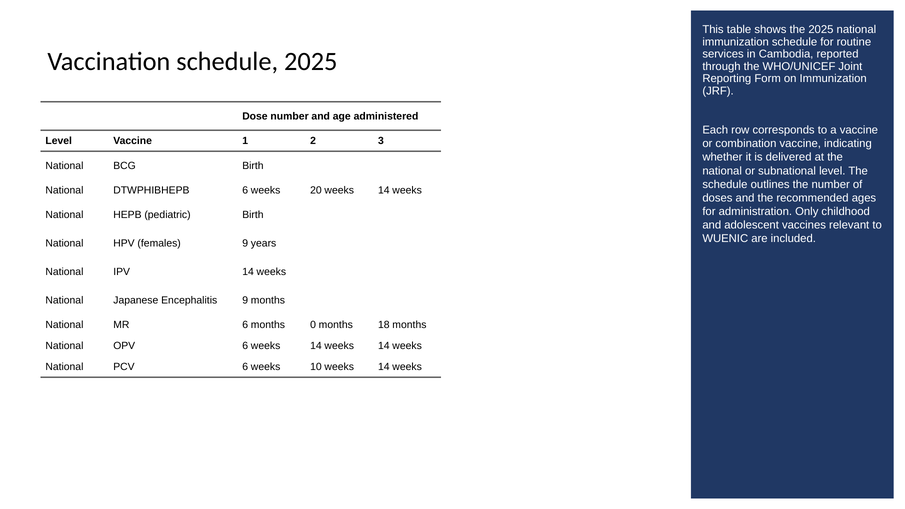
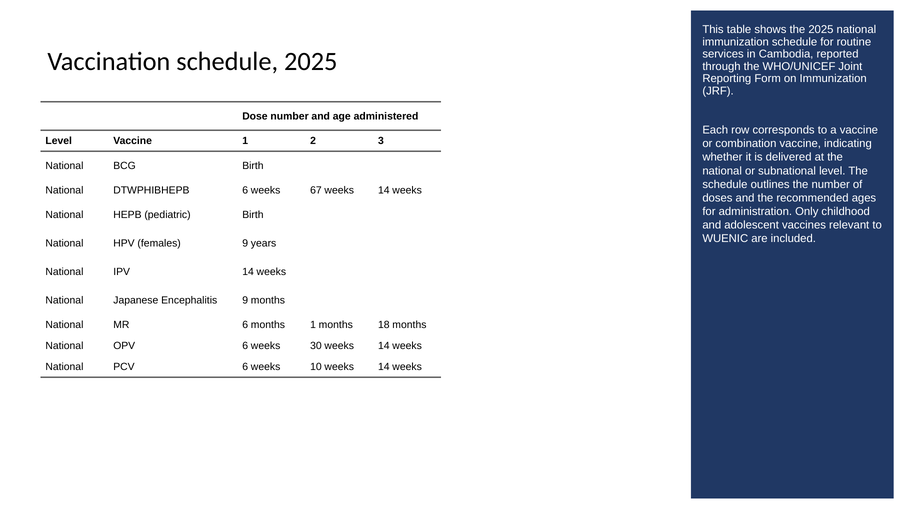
20: 20 -> 67 (316, 190)
months 0: 0 -> 1 (313, 325)
6 weeks 14: 14 -> 30 (316, 346)
